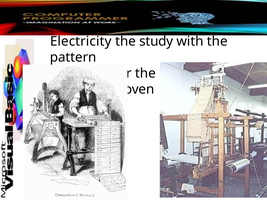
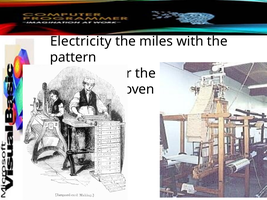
study: study -> miles (156, 41)
